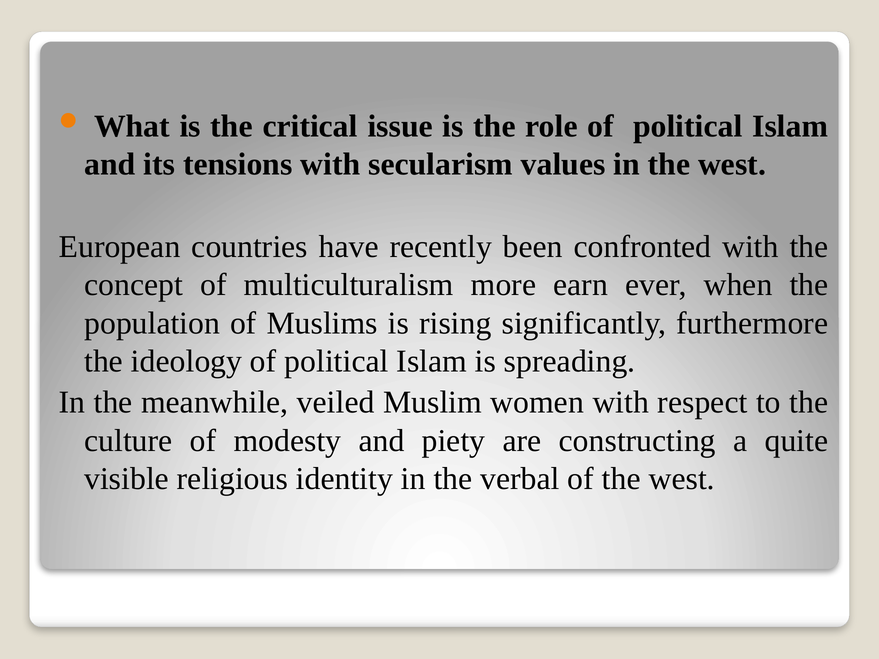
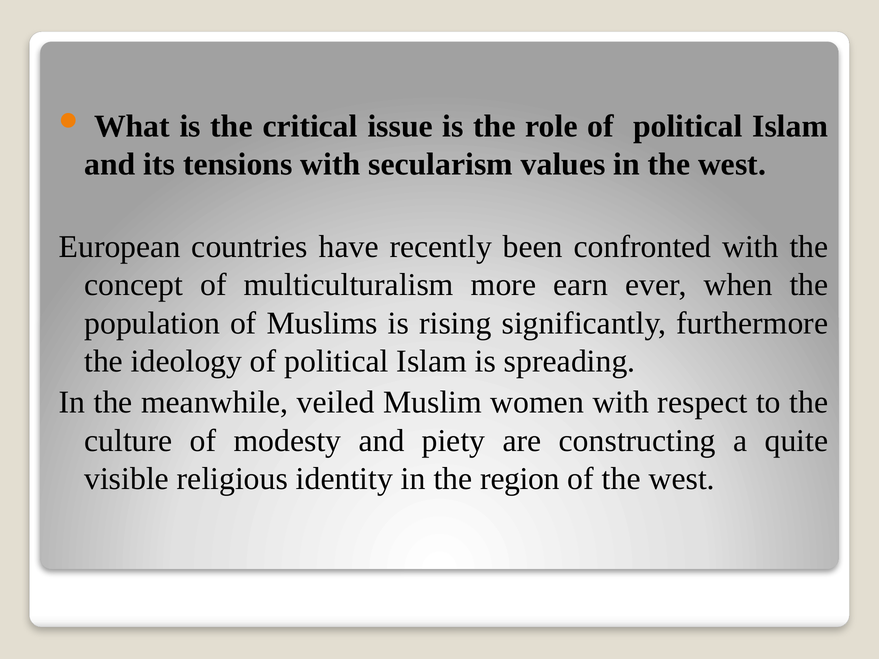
verbal: verbal -> region (520, 479)
